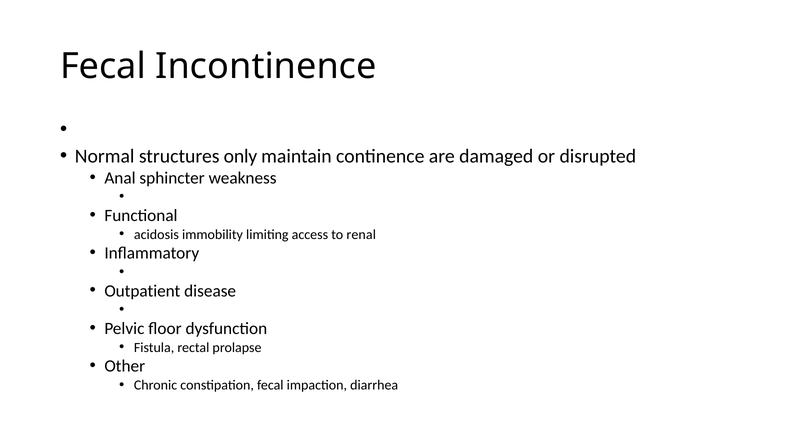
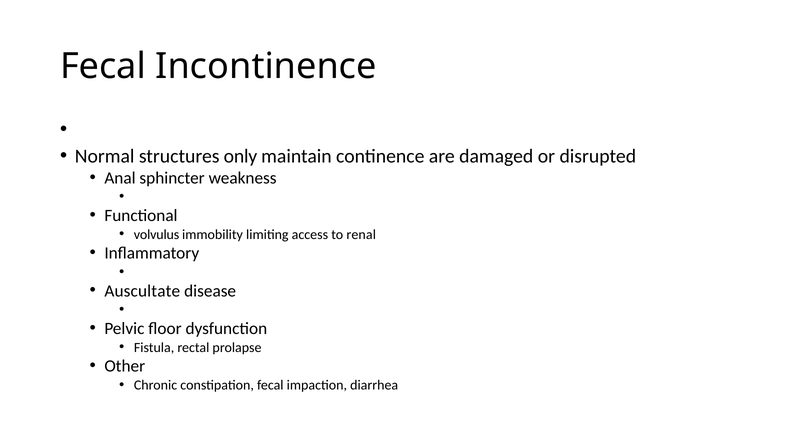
acidosis: acidosis -> volvulus (156, 235)
Outpatient: Outpatient -> Auscultate (142, 291)
